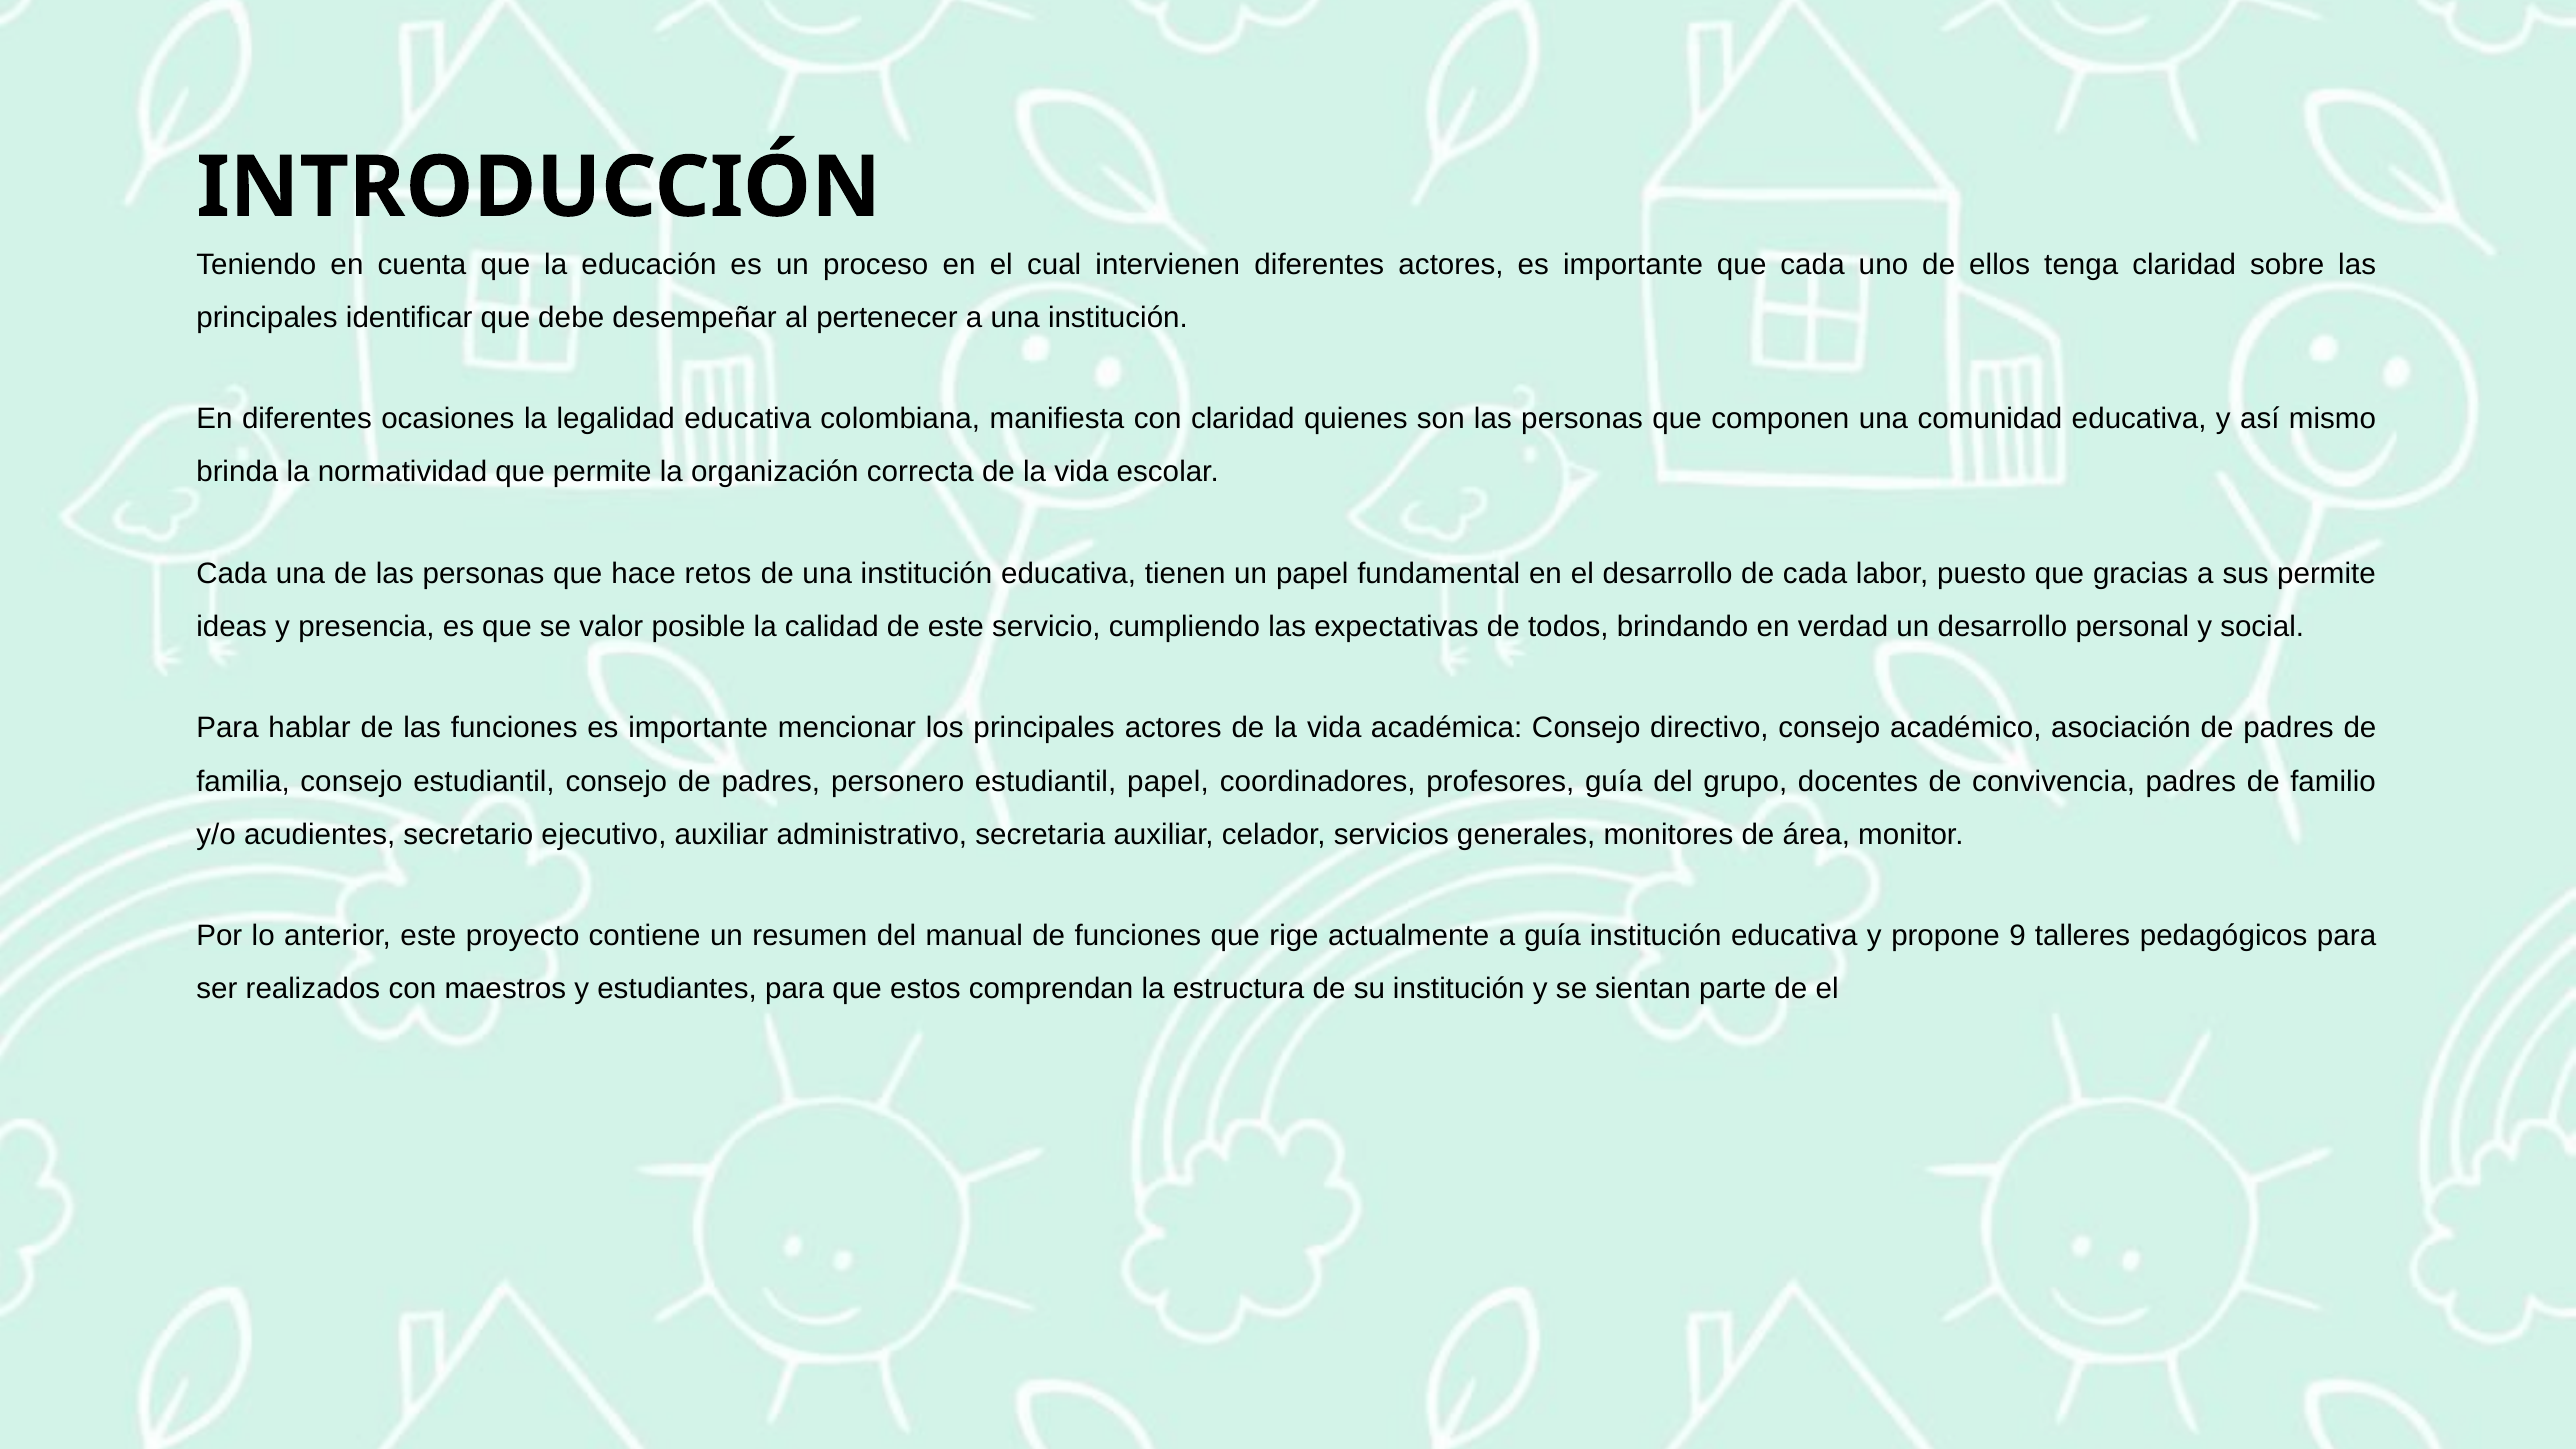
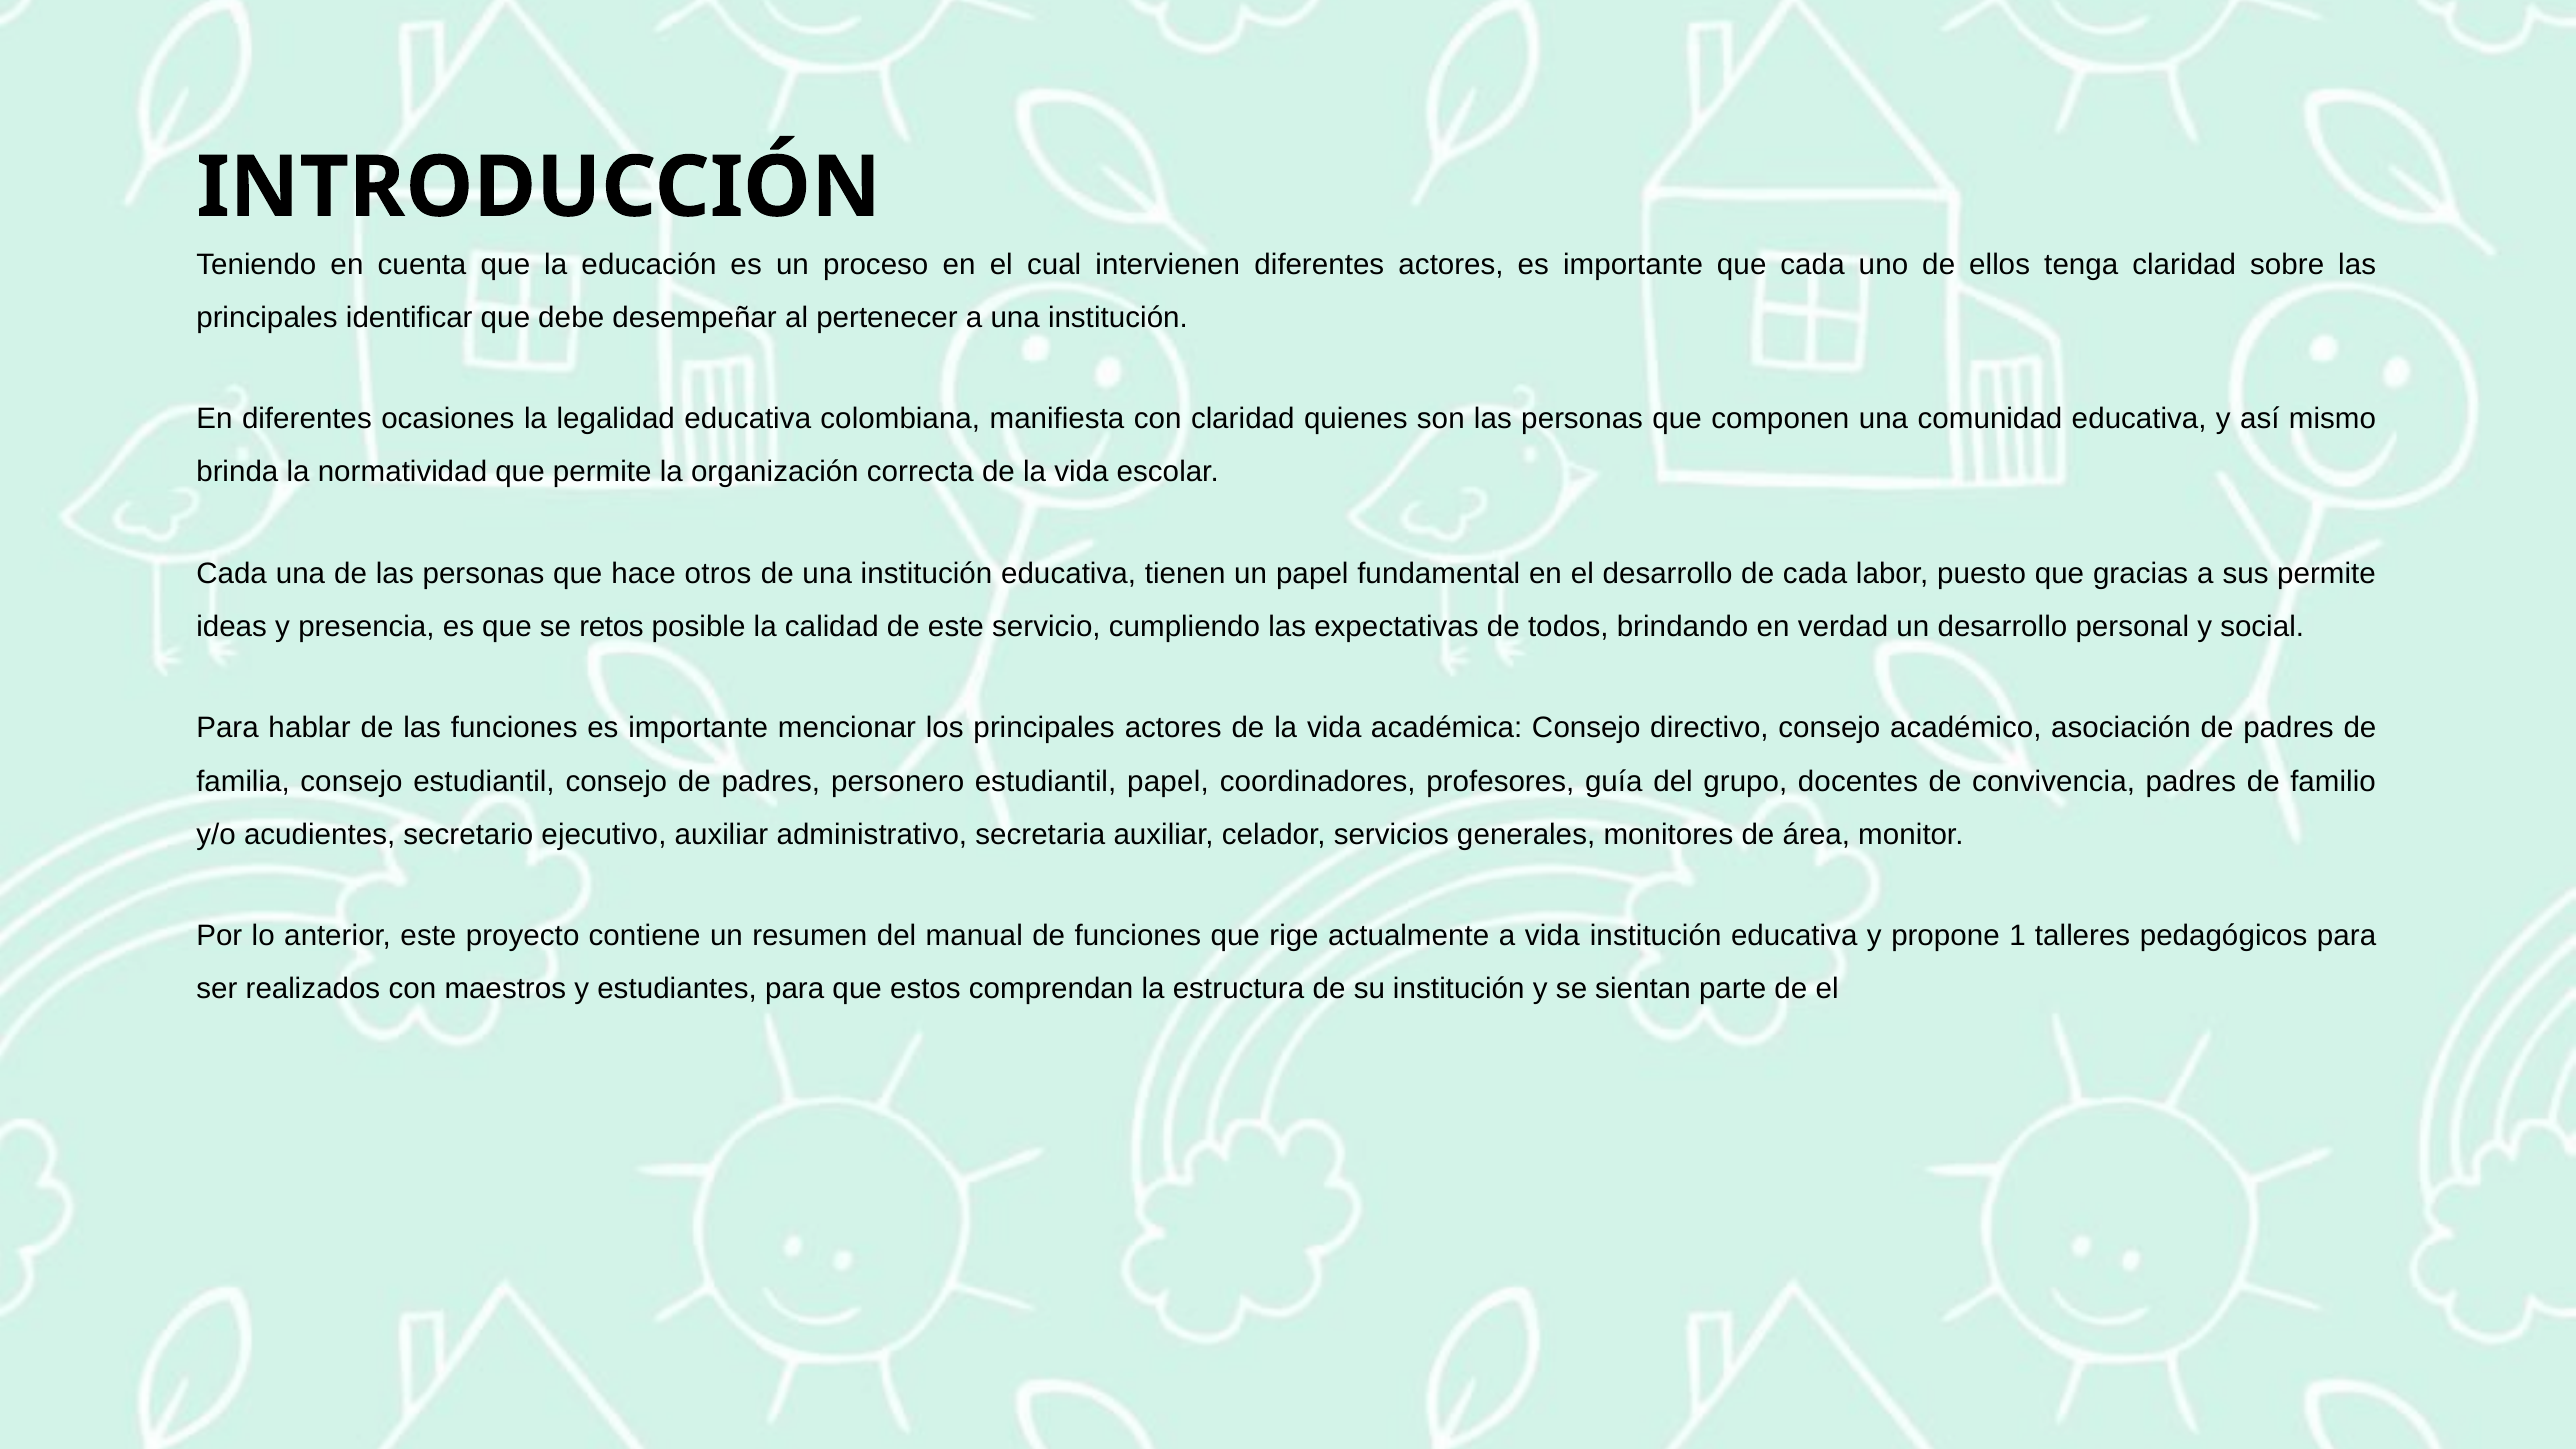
retos: retos -> otros (718, 574)
valor: valor -> retos (611, 627)
a guía: guía -> vida (1552, 936)
9: 9 -> 1 (2017, 936)
